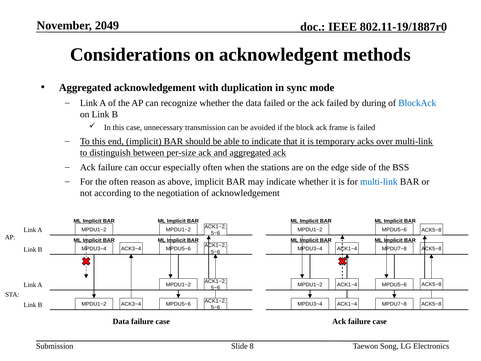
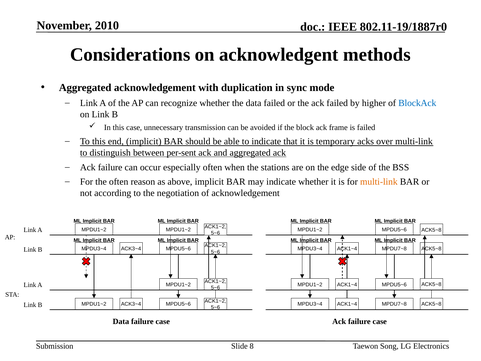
2049: 2049 -> 2010 (107, 25)
during: during -> higher (374, 103)
per-size: per-size -> per-sent (181, 153)
multi-link colour: blue -> orange (379, 182)
